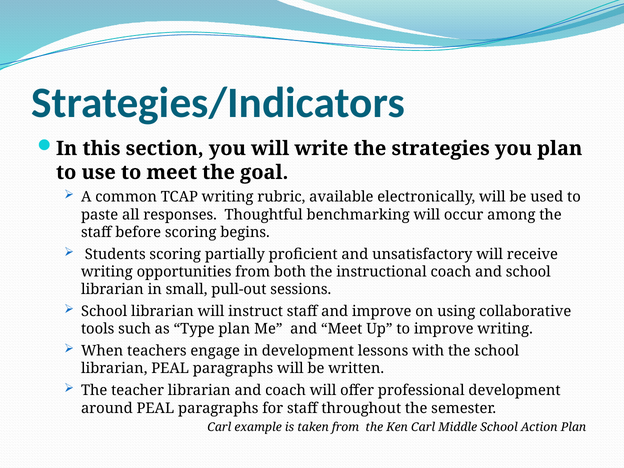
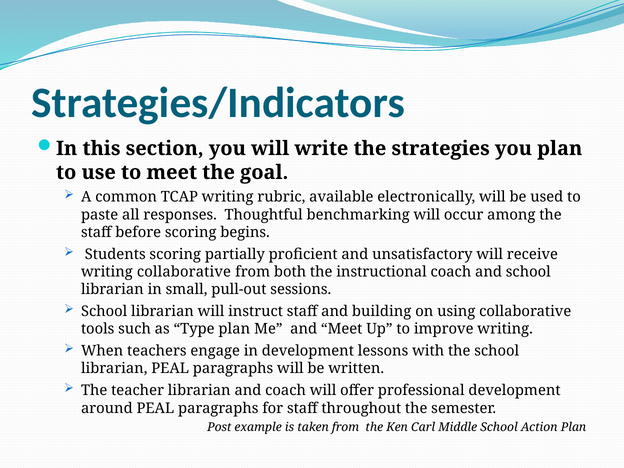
writing opportunities: opportunities -> collaborative (184, 272)
and improve: improve -> building (382, 311)
Carl: Carl -> Post (219, 427)
